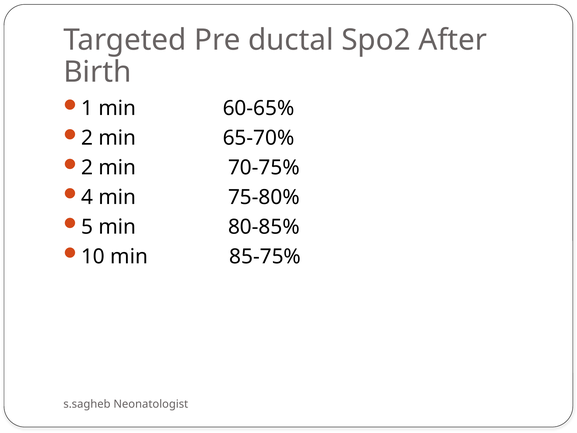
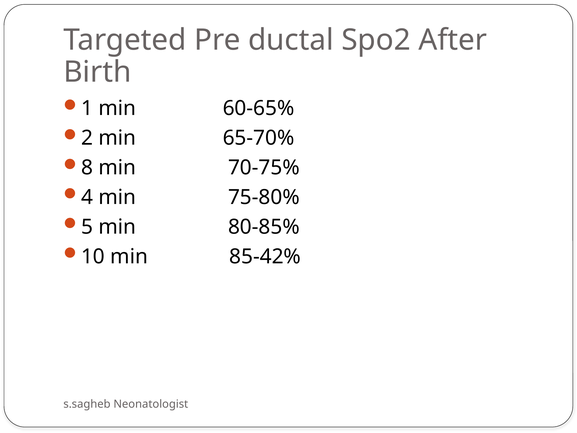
2: 2 -> 8 (87, 167)
85-75%: 85-75% -> 85-42% (265, 256)
